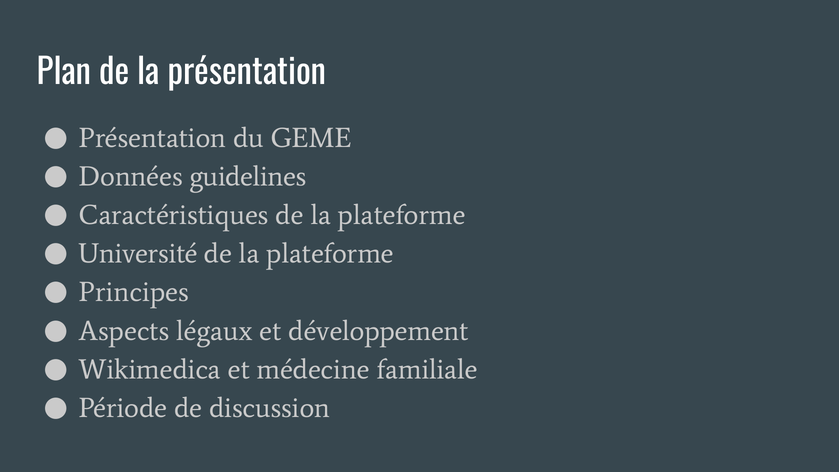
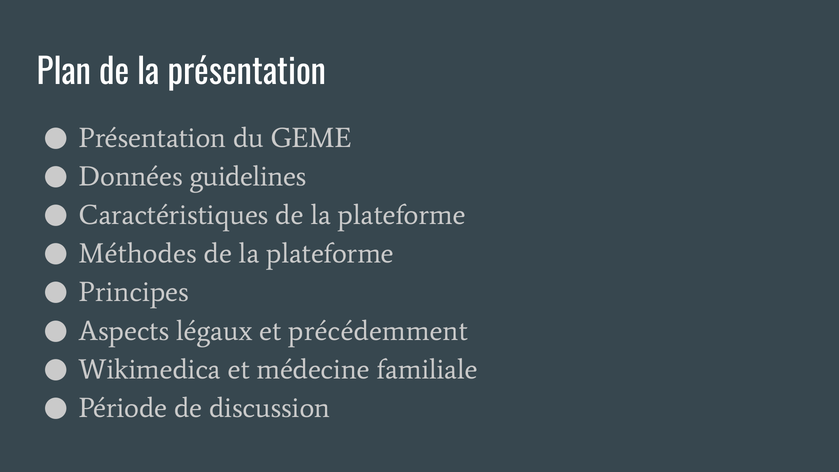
Université: Université -> Méthodes (138, 254)
développement: développement -> précédemment (378, 331)
